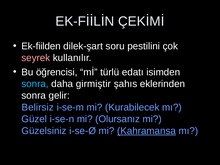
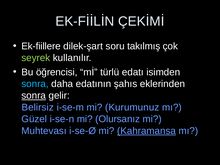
Ek-fiilden: Ek-fiilden -> Ek-fiillere (41, 46)
pestilini: pestilini -> takılmış (144, 46)
seyrek colour: pink -> light green (36, 58)
girmiştir: girmiştir -> edatının (93, 84)
sonra underline: none -> present (34, 96)
Kurabilecek: Kurabilecek -> Kurumunuz (132, 107)
Güzelsiniz: Güzelsiniz -> Muhtevası (44, 131)
